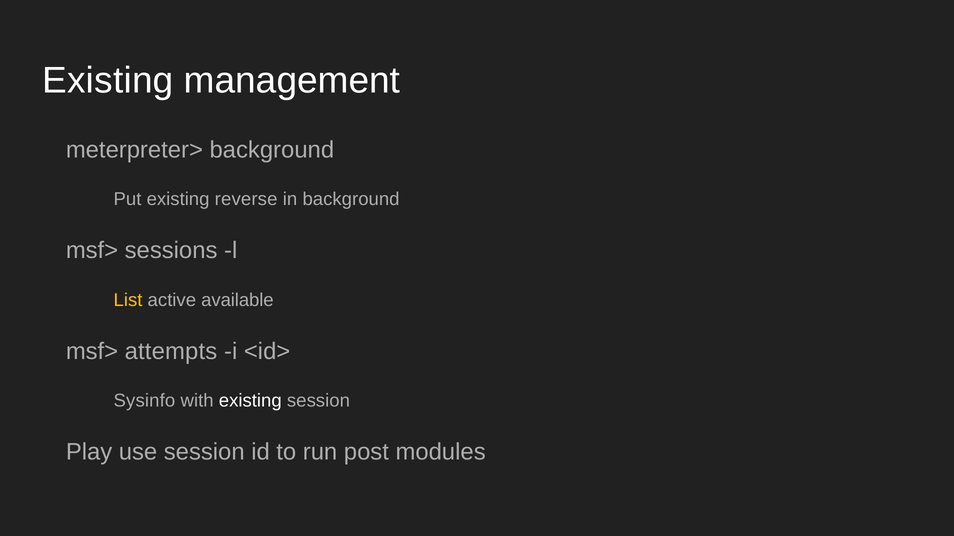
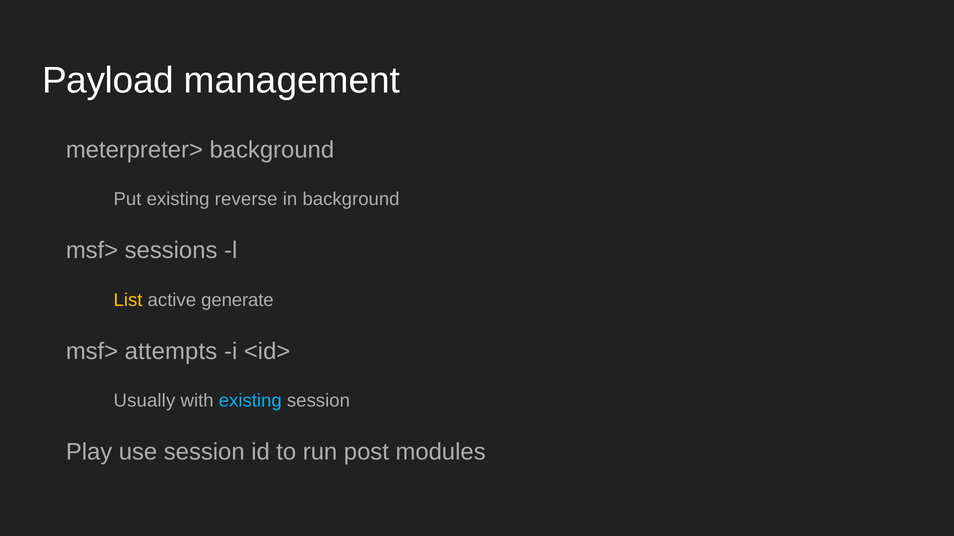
Existing: Existing -> Payload (108, 81)
available: available -> generate (237, 300)
Sysinfo: Sysinfo -> Usually (144, 401)
existing colour: white -> light blue (250, 401)
